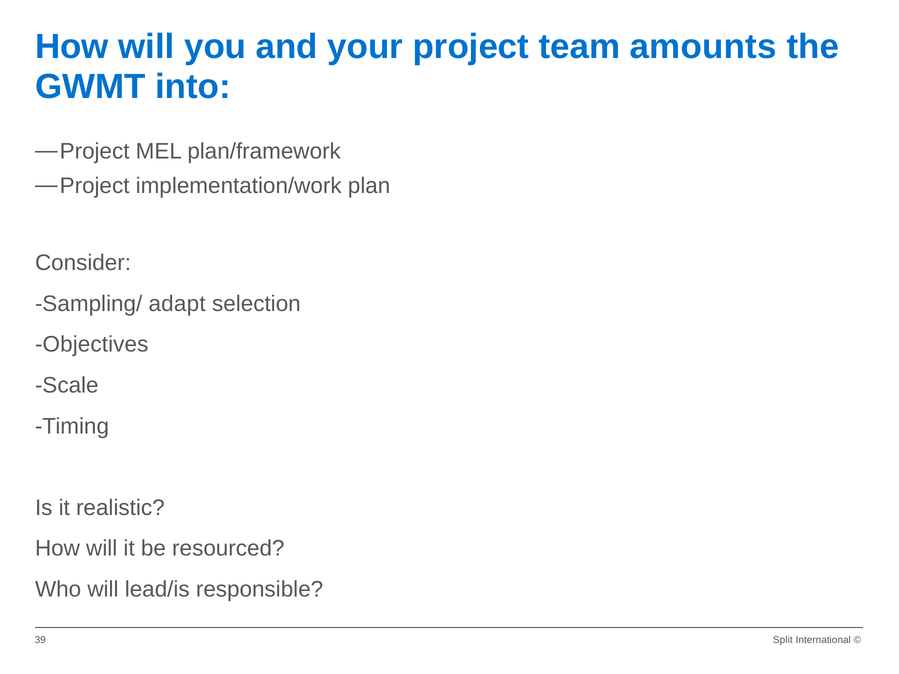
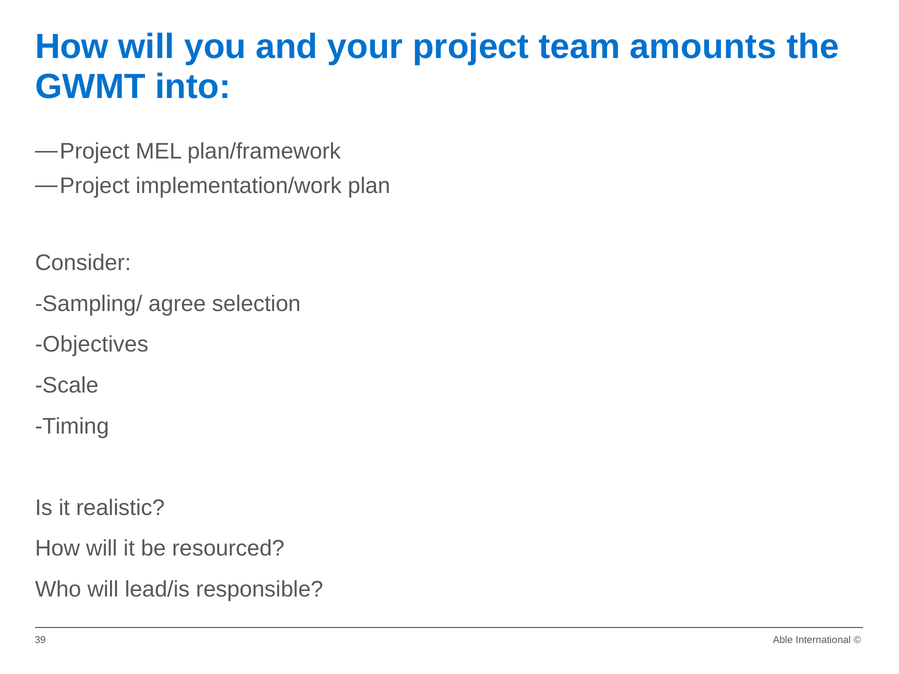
adapt: adapt -> agree (177, 304)
Split: Split -> Able (783, 640)
